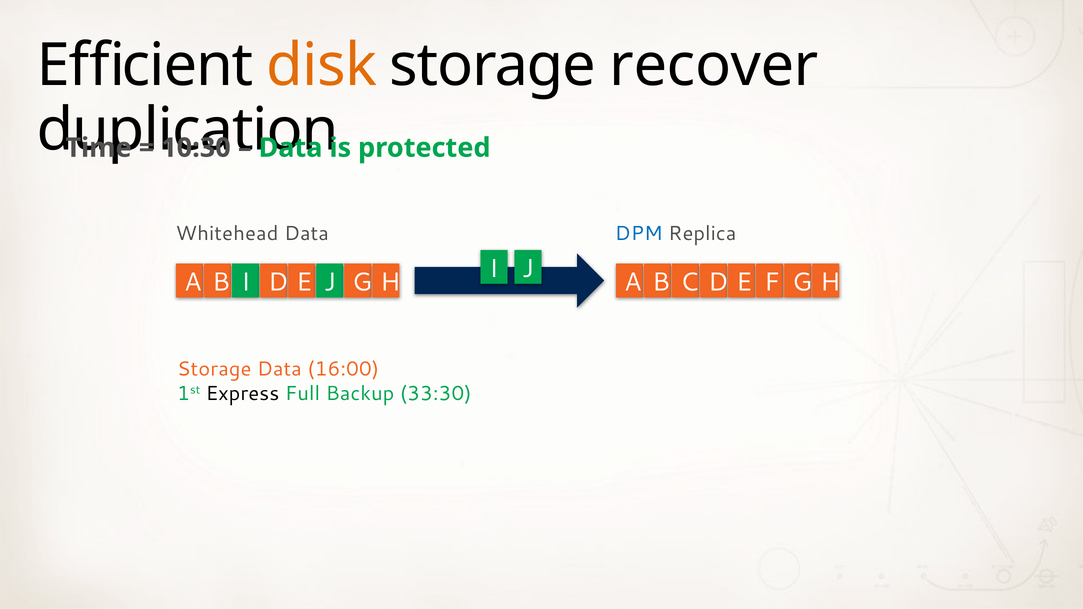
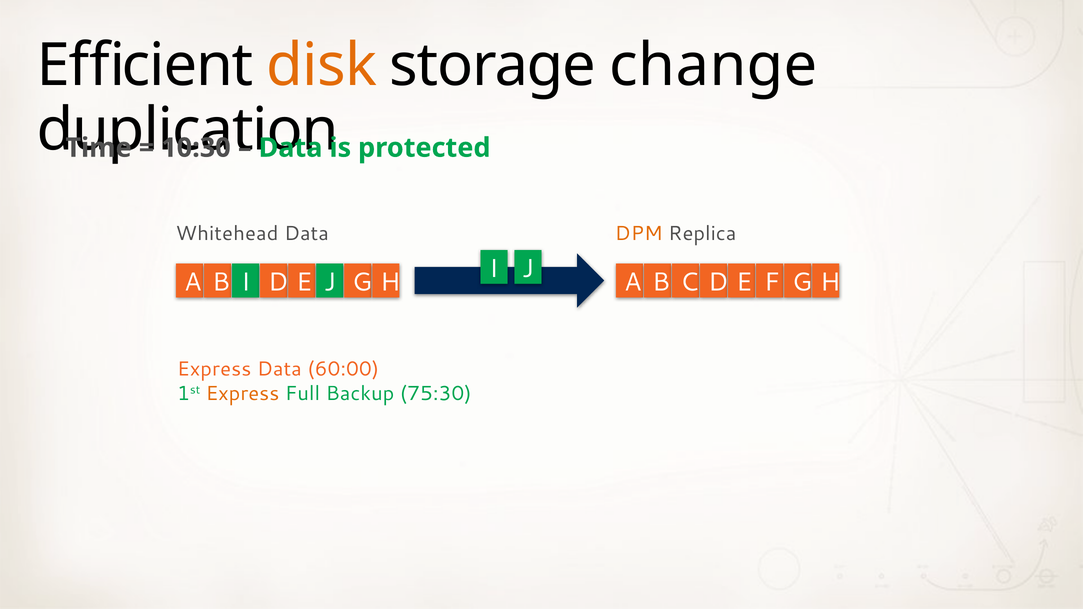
recover: recover -> change (713, 66)
DPM colour: blue -> orange (639, 234)
Storage: Storage -> Express (214, 369)
16:00: 16:00 -> 60:00 (343, 369)
Express colour: black -> orange (243, 393)
33:30: 33:30 -> 75:30 (436, 393)
